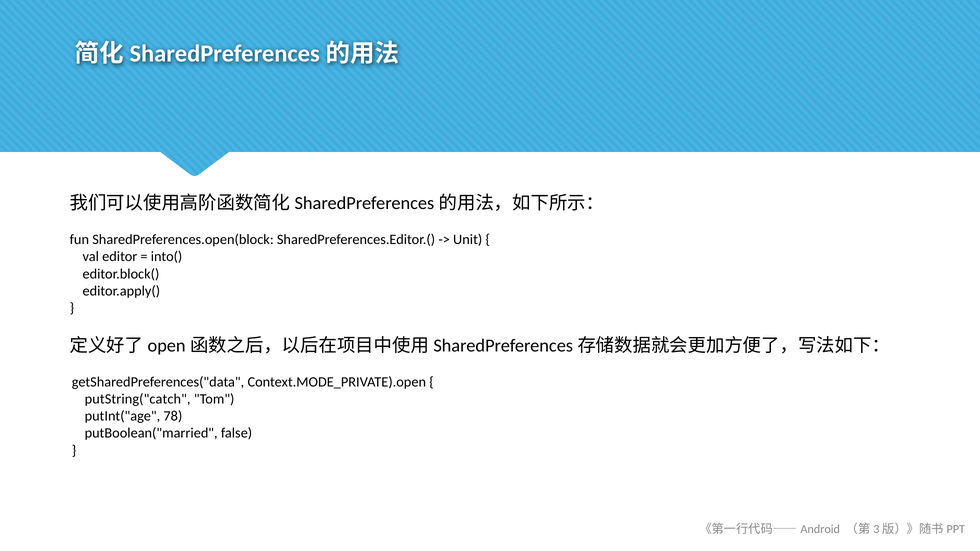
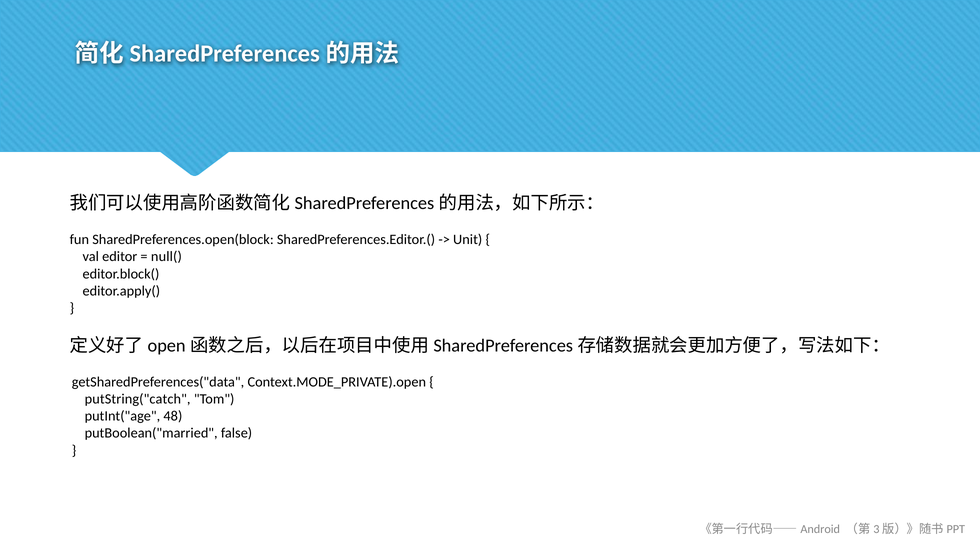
into(: into( -> null( (166, 257)
78: 78 -> 48 (173, 416)
